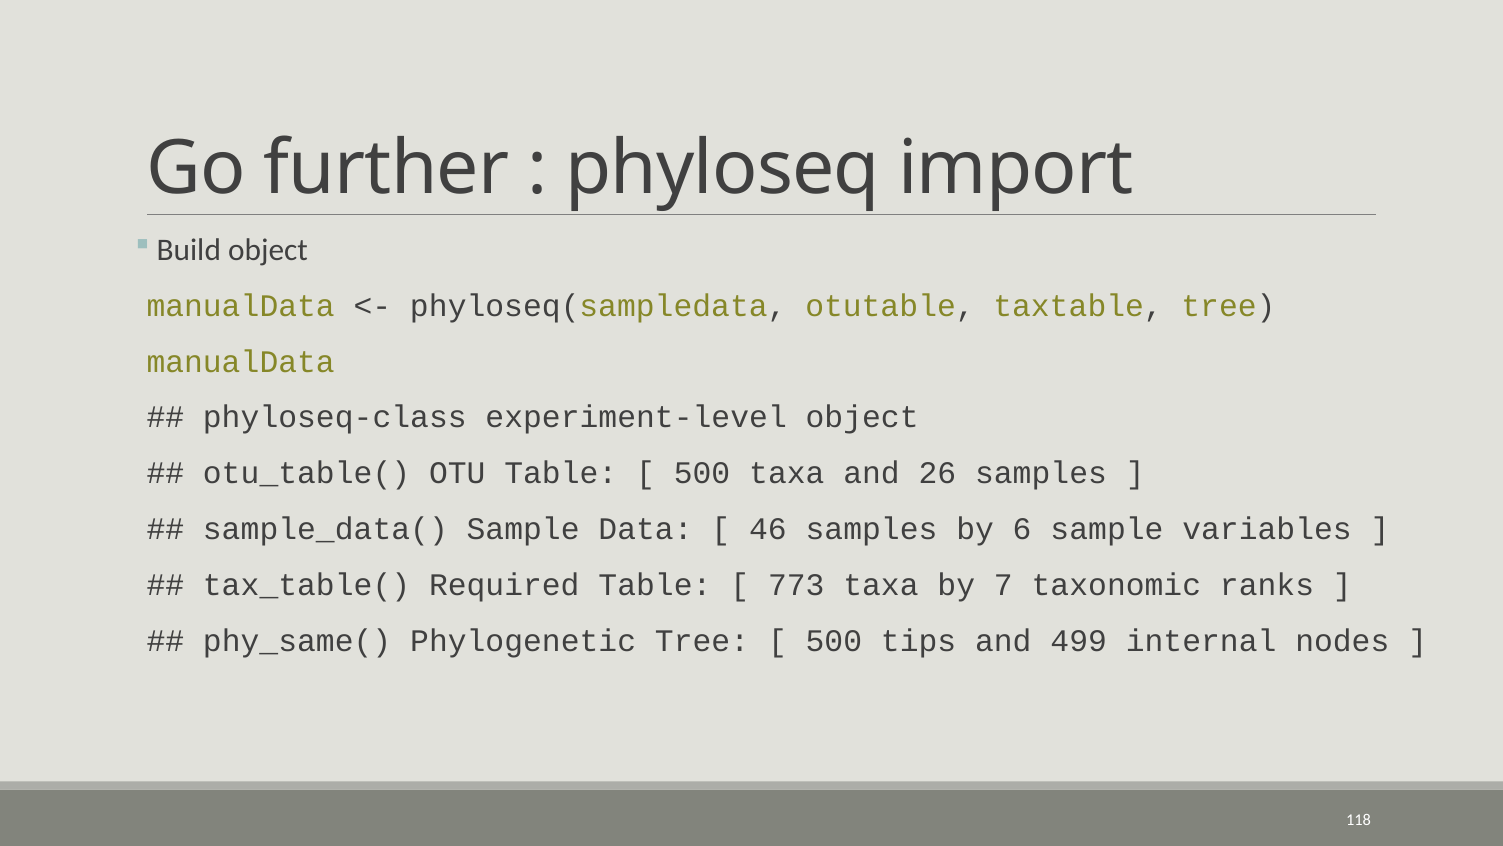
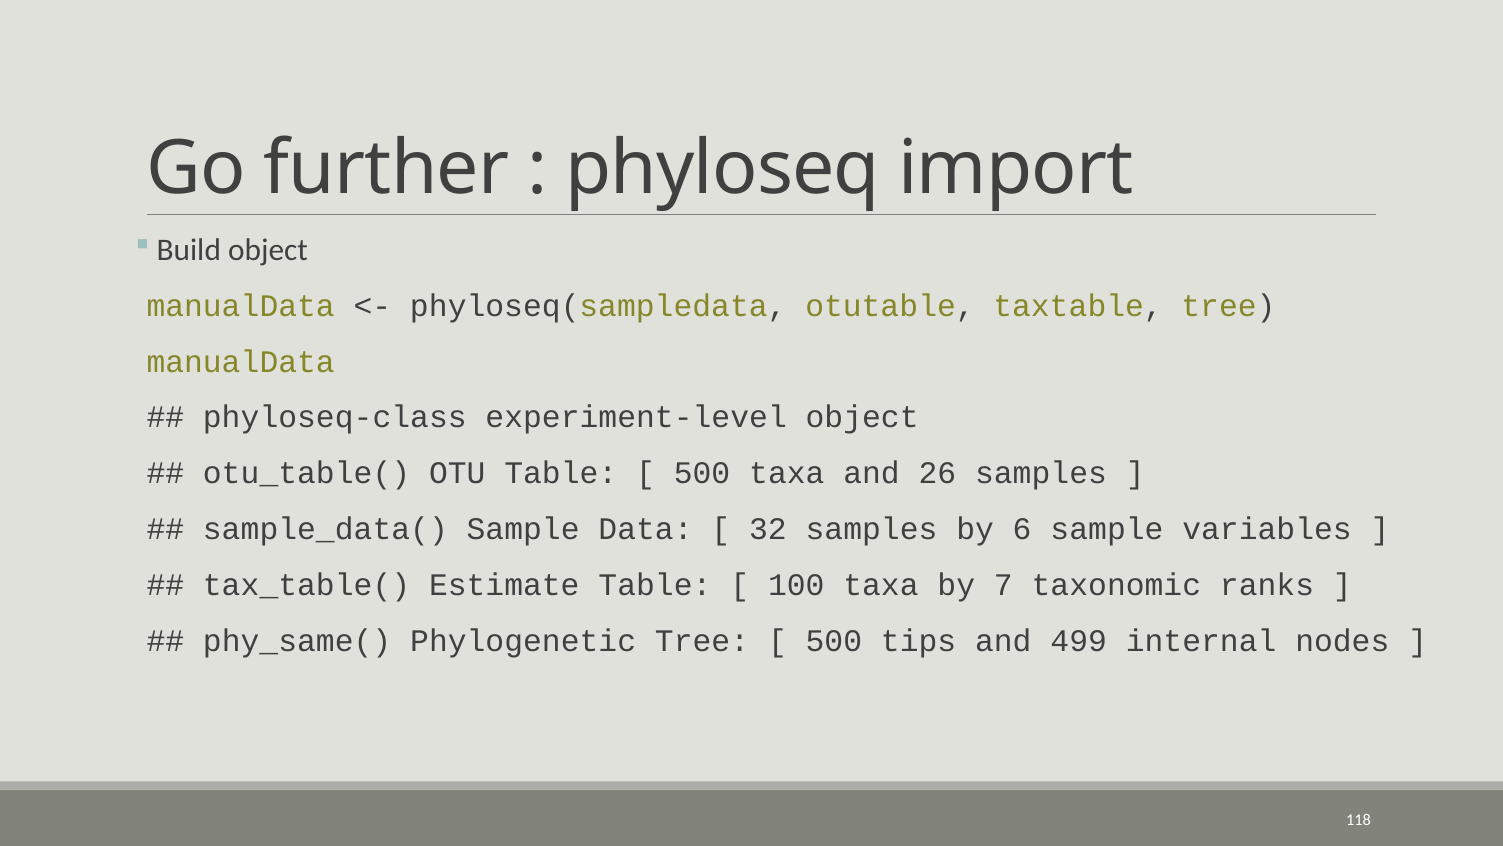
46: 46 -> 32 (768, 529)
Required: Required -> Estimate (504, 585)
773: 773 -> 100 (796, 585)
